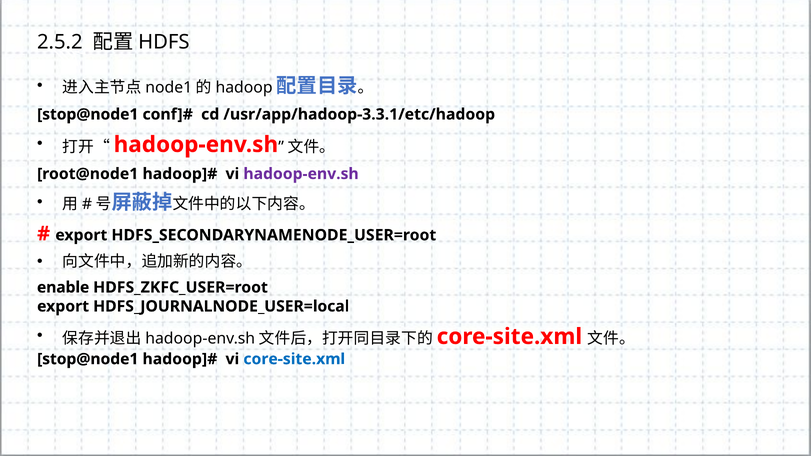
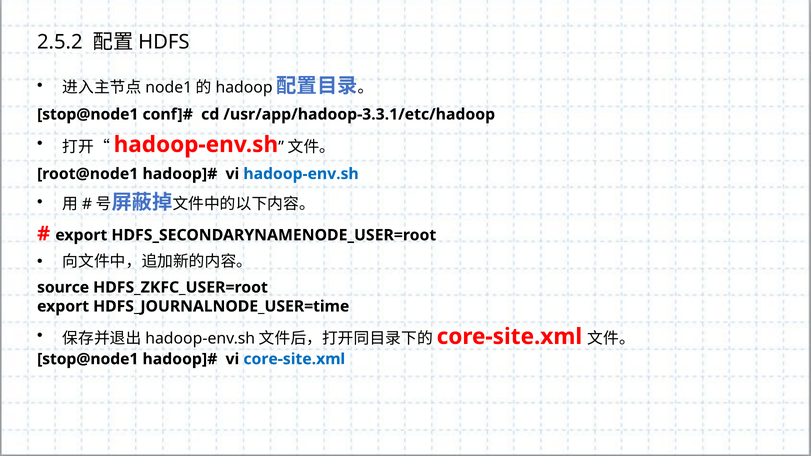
hadoop-env.sh colour: purple -> blue (301, 174)
enable: enable -> source (63, 288)
HDFS_JOURNALNODE_USER=local: HDFS_JOURNALNODE_USER=local -> HDFS_JOURNALNODE_USER=time (221, 306)
